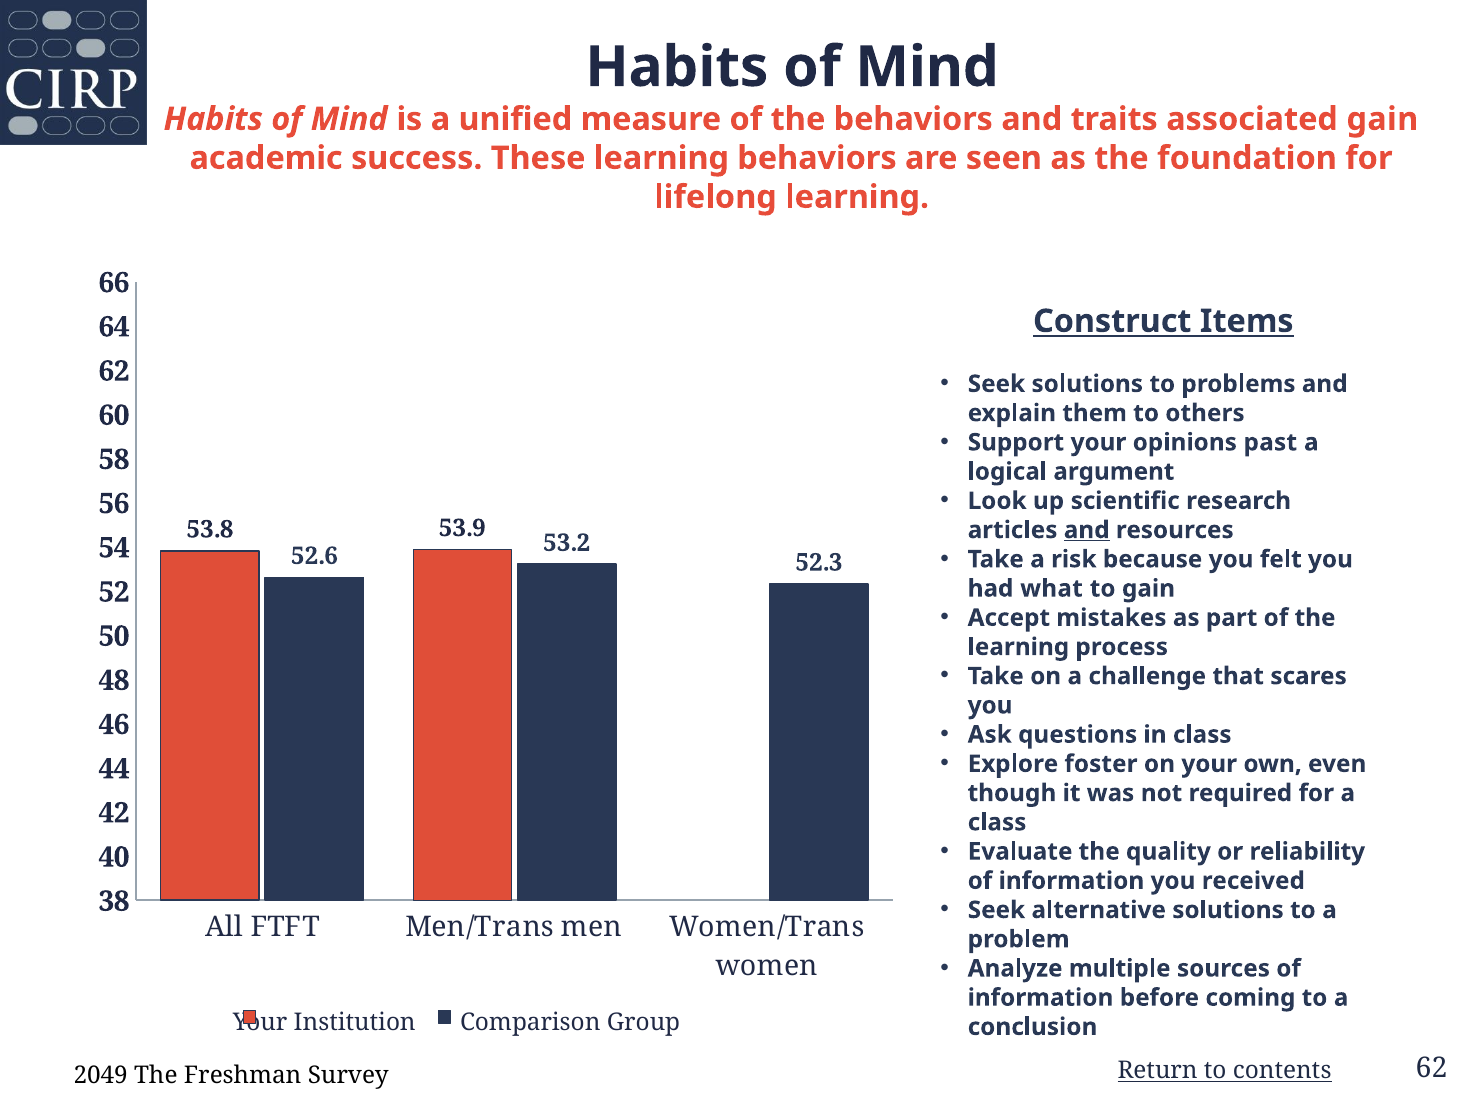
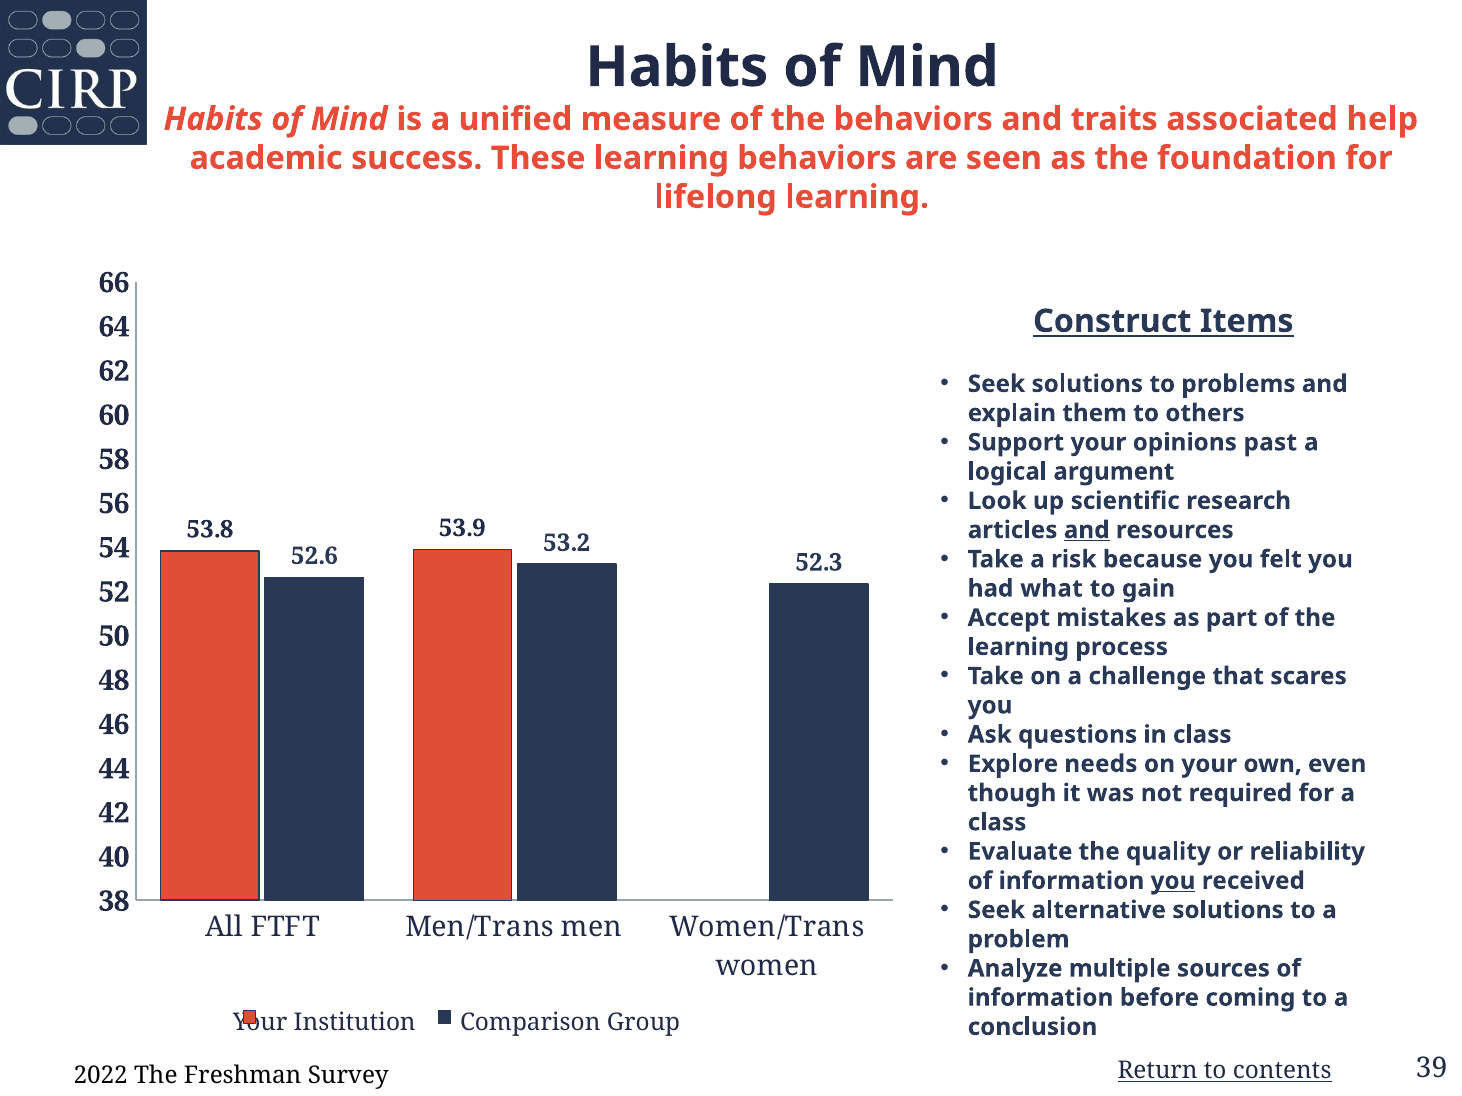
associated gain: gain -> help (1382, 119)
foster: foster -> needs (1101, 764)
you underline: none -> present (1173, 881)
2049: 2049 -> 2022 (101, 1076)
Survey 62: 62 -> 39 (1432, 1069)
